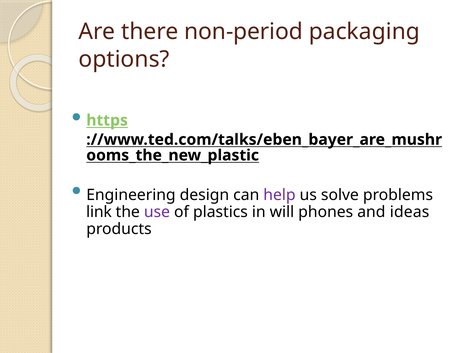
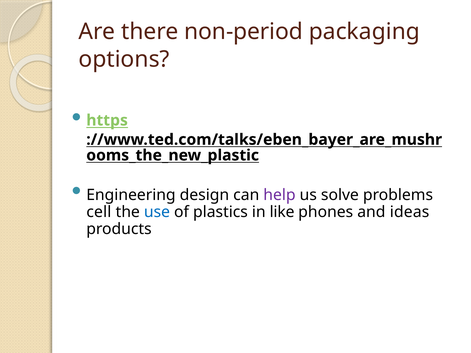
link: link -> cell (99, 212)
use colour: purple -> blue (157, 212)
will: will -> like (282, 212)
